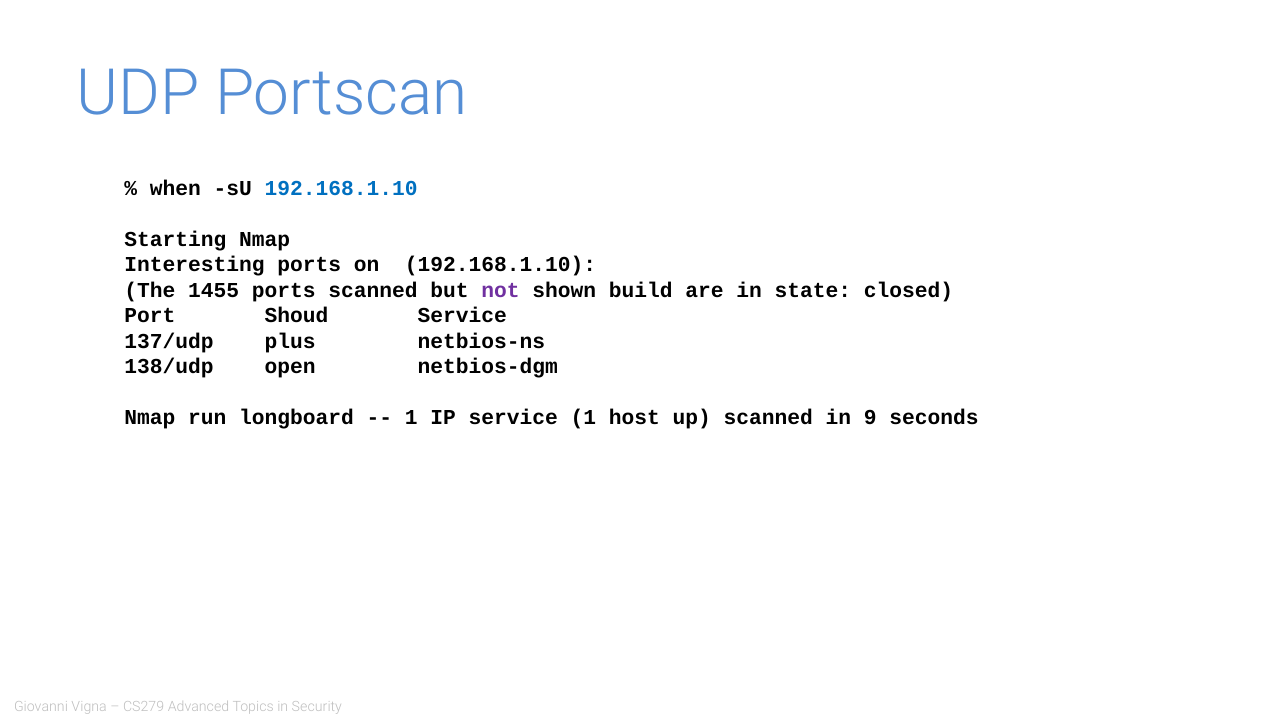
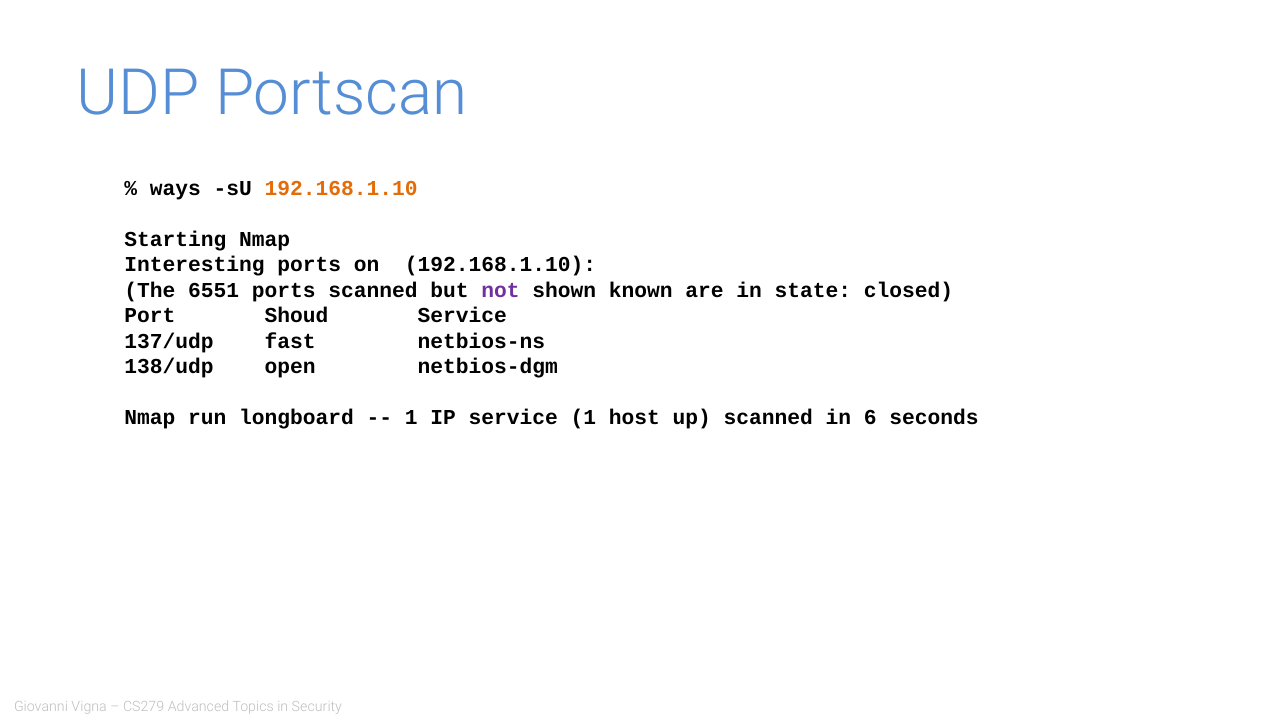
when: when -> ways (175, 188)
192.168.1.10 colour: blue -> orange (341, 188)
1455: 1455 -> 6551 (214, 290)
build: build -> known (641, 290)
plus: plus -> fast (290, 341)
9: 9 -> 6 (870, 418)
